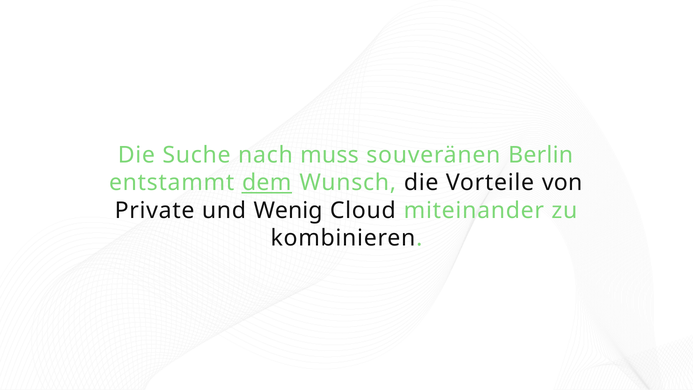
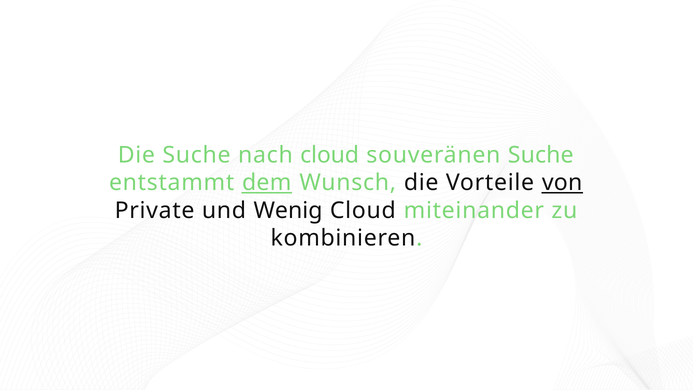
nach muss: muss -> cloud (330, 155)
souveränen Berlin: Berlin -> Suche (541, 155)
von underline: none -> present (562, 183)
